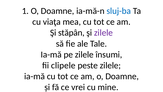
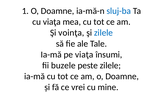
stăpân: stăpân -> voinţa (71, 33)
zilele colour: purple -> blue (103, 33)
pe zilele: zilele -> viaţa (84, 54)
clipele: clipele -> buzele (63, 65)
